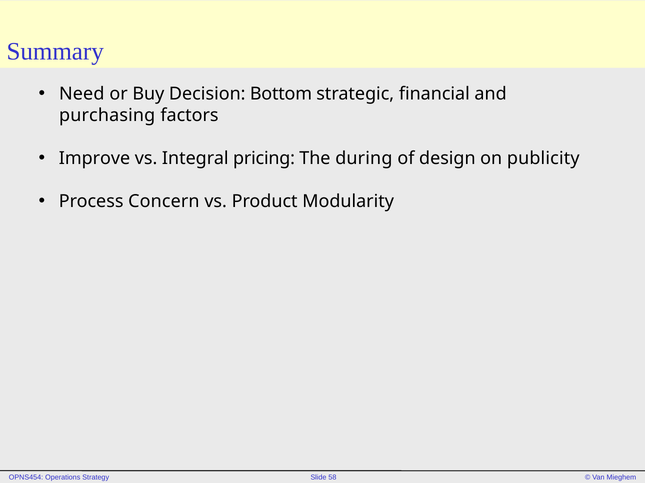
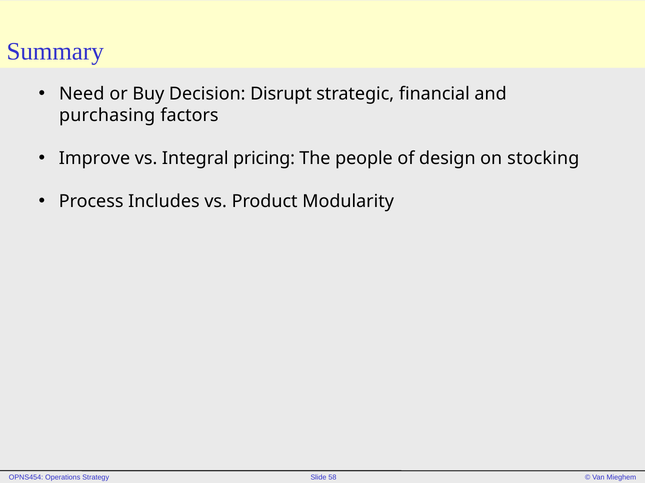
Bottom: Bottom -> Disrupt (281, 94)
during: during -> people (364, 158)
publicity: publicity -> stocking (543, 158)
Concern: Concern -> Includes (164, 201)
